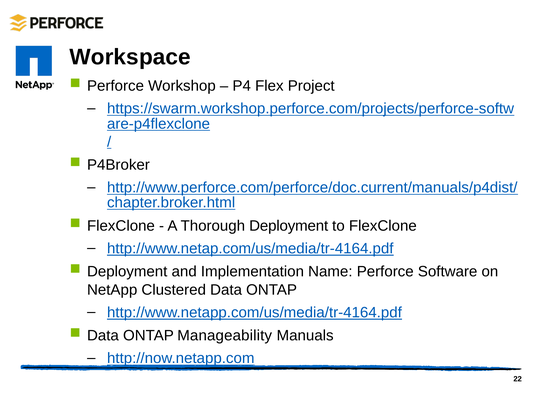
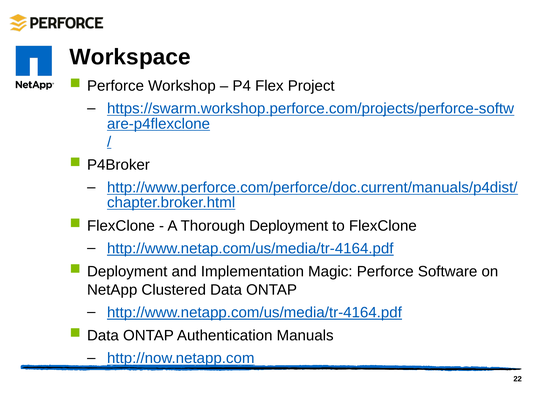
Name: Name -> Magic (330, 272)
Manageability: Manageability -> Authentication (225, 336)
